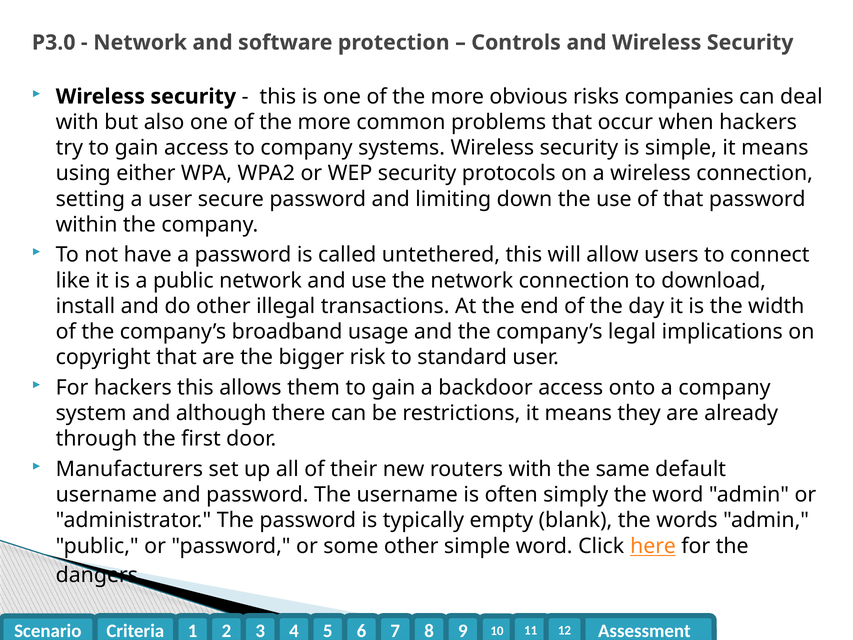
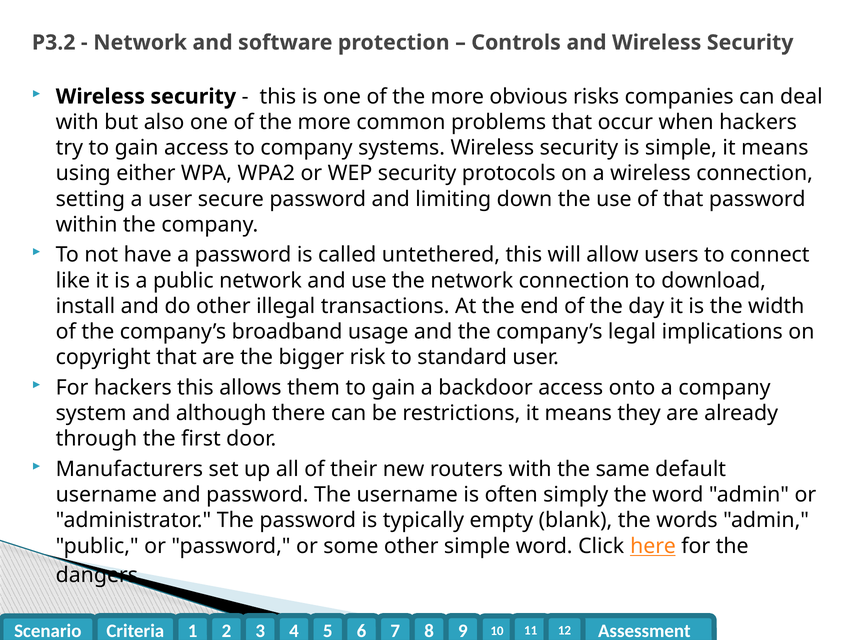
P3.0: P3.0 -> P3.2 (54, 43)
